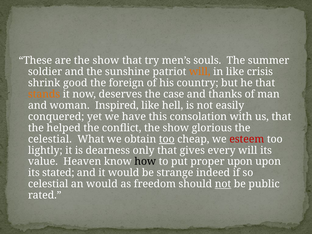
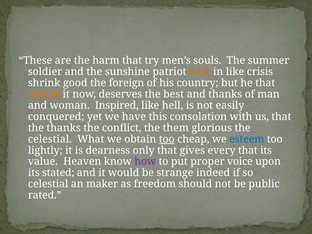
are the show: show -> harm (106, 61)
case: case -> best (174, 94)
the helped: helped -> thanks (64, 128)
conflict the show: show -> them (176, 128)
esteem colour: red -> blue (247, 139)
every will: will -> that (248, 150)
how colour: black -> purple (145, 162)
proper upon: upon -> voice (240, 162)
an would: would -> maker (102, 184)
not underline: present -> none (223, 184)
